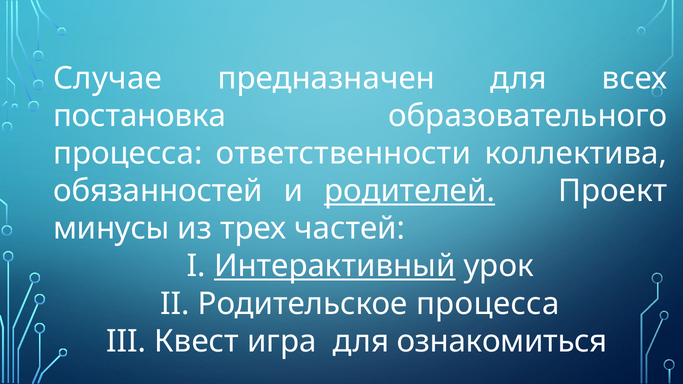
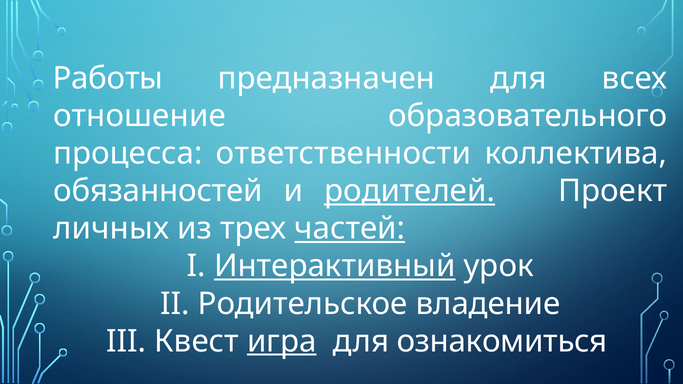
Случае: Случае -> Работы (108, 79)
постановка: постановка -> отношение (139, 116)
минусы: минусы -> личных (111, 229)
частей underline: none -> present (350, 229)
Родительское процесса: процесса -> владение (488, 304)
игра underline: none -> present (282, 341)
